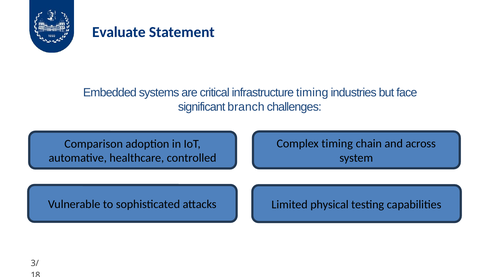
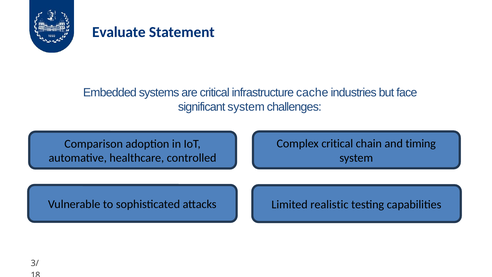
infrastructure timing: timing -> cache (312, 93)
significant branch: branch -> system (246, 107)
Complex timing: timing -> critical (337, 143)
across: across -> timing (421, 143)
physical: physical -> realistic (329, 204)
